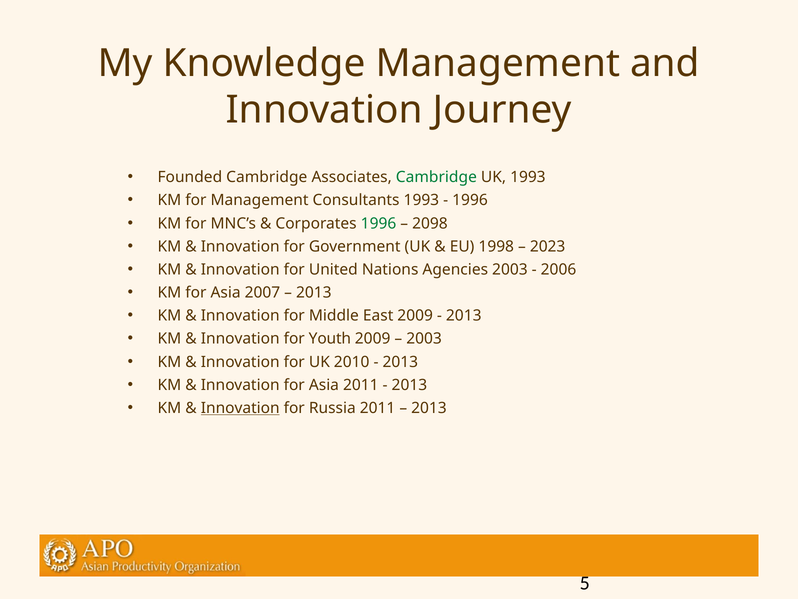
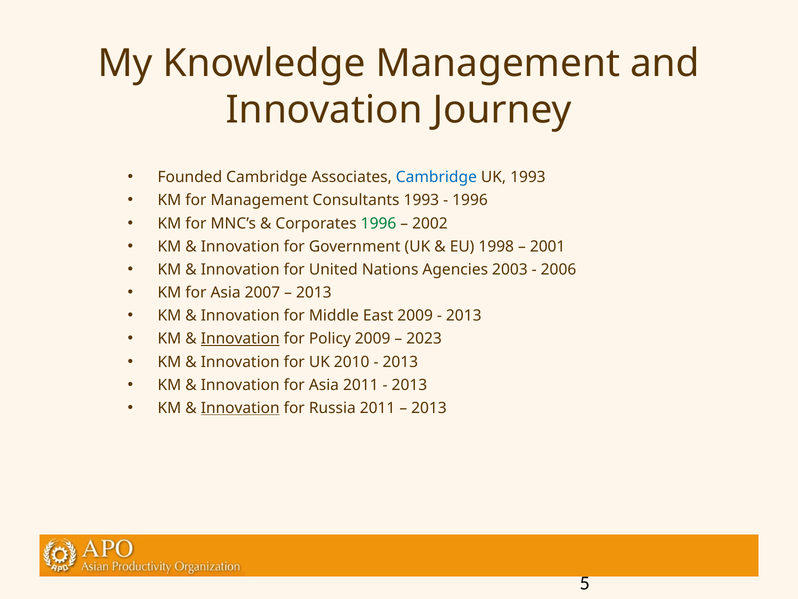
Cambridge colour: green -> blue (436, 177)
2098: 2098 -> 2002 (430, 223)
2023: 2023 -> 2001 (548, 246)
Innovation underline: none -> present (240, 339)
Youth: Youth -> Policy (330, 339)
2003: 2003 -> 2023 (424, 339)
